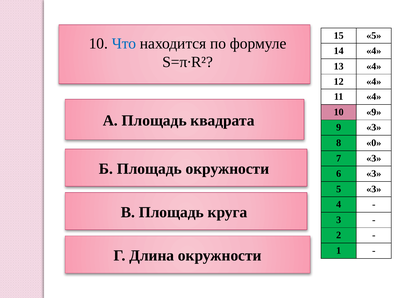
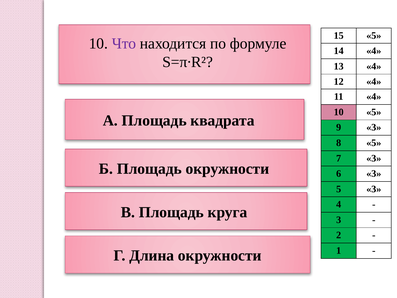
Что colour: blue -> purple (124, 44)
10 9: 9 -> 5 (374, 112)
8 0: 0 -> 5 (374, 143)
